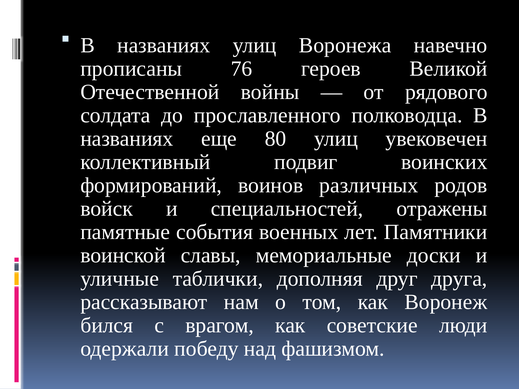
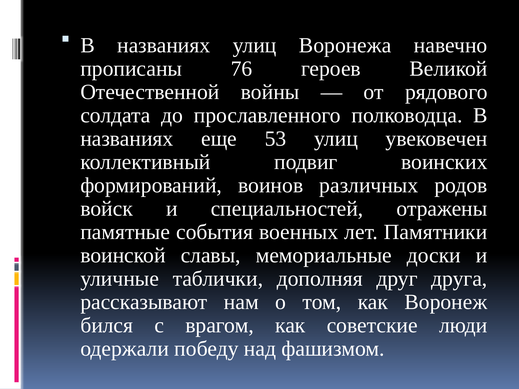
80: 80 -> 53 (276, 139)
